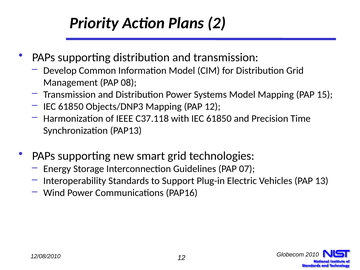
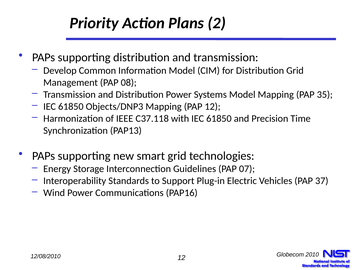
15: 15 -> 35 (325, 95)
13: 13 -> 37 (322, 181)
